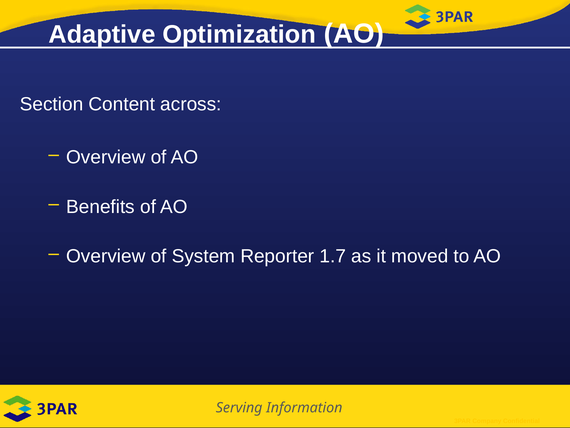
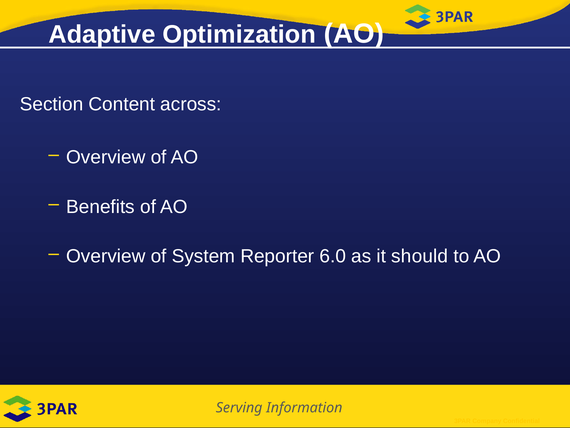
1.7: 1.7 -> 6.0 (333, 256)
moved: moved -> should (420, 256)
